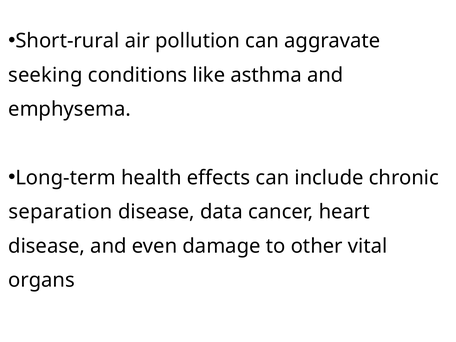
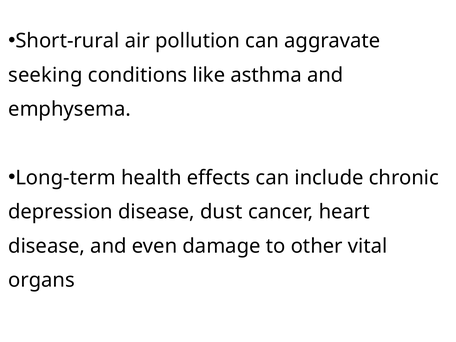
separation: separation -> depression (61, 212)
data: data -> dust (221, 212)
